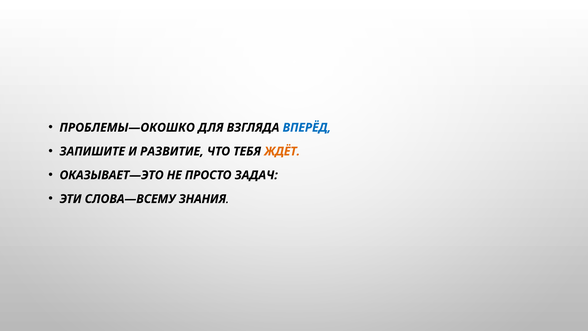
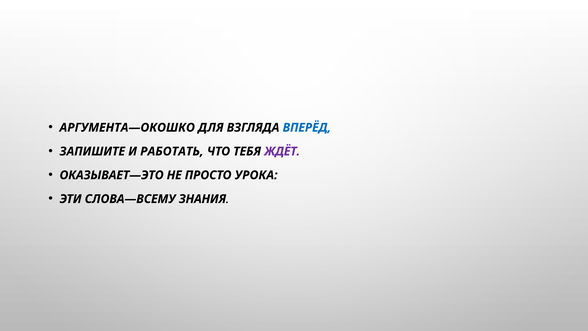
ПРОБЛЕМЫ—ОКОШКО: ПРОБЛЕМЫ—ОКОШКО -> АРГУМЕНТА—ОКОШКО (127, 128)
РАЗВИТИЕ: РАЗВИТИЕ -> РАБОТАТЬ (172, 151)
ЖДЁТ colour: orange -> purple (282, 151)
ЗАДАЧ: ЗАДАЧ -> УРОКА (256, 175)
